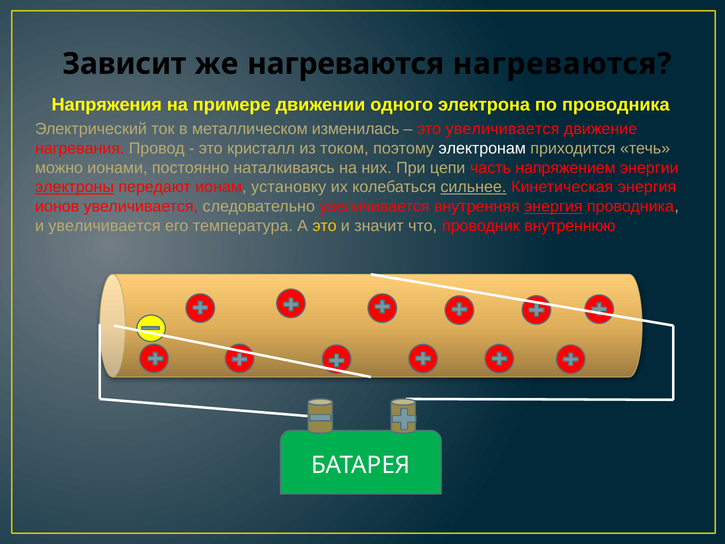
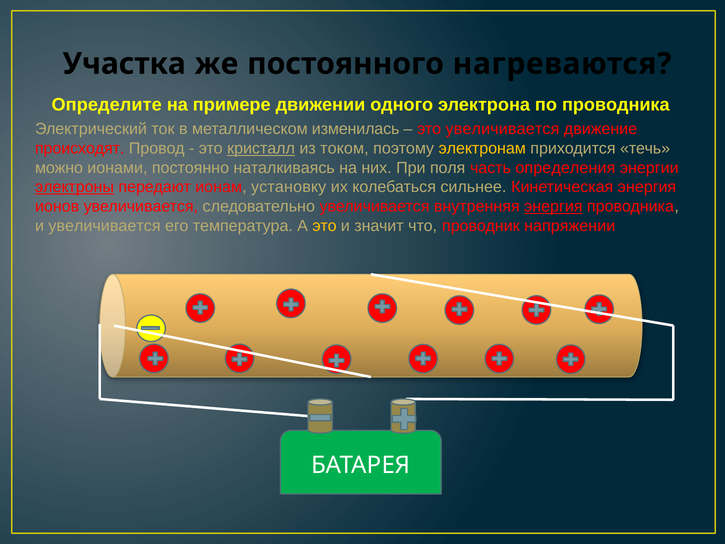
Зависит: Зависит -> Участка (124, 64)
же нагреваются: нагреваются -> постоянного (346, 64)
Напряжения: Напряжения -> Определите (107, 105)
нагревания: нагревания -> происходят (80, 148)
кристалл underline: none -> present (261, 148)
электронам colour: white -> yellow (482, 148)
цепи: цепи -> поля (448, 168)
напряжением: напряжением -> определения (565, 168)
сильнее underline: present -> none (473, 187)
внутреннюю: внутреннюю -> напряжении (570, 226)
